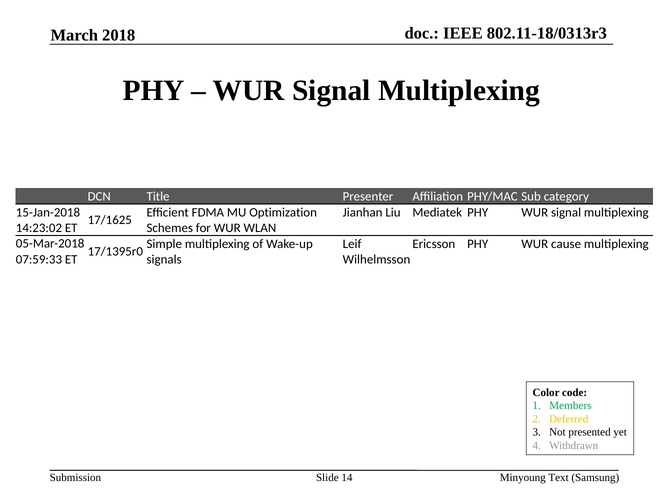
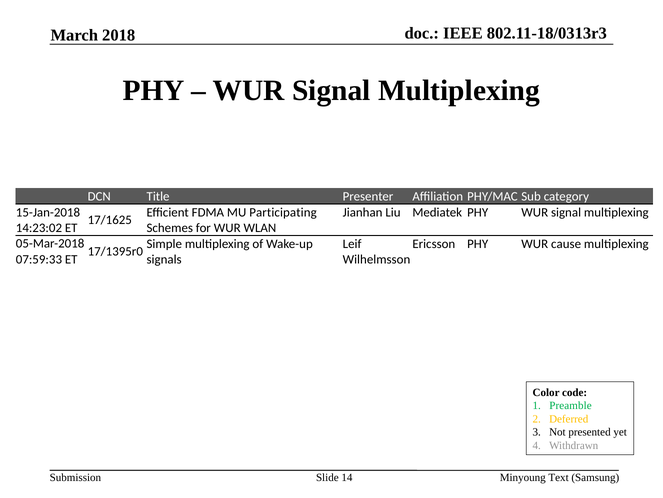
Optimization: Optimization -> Participating (283, 212)
Members: Members -> Preamble (570, 405)
